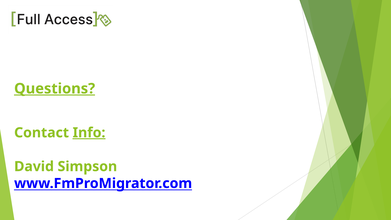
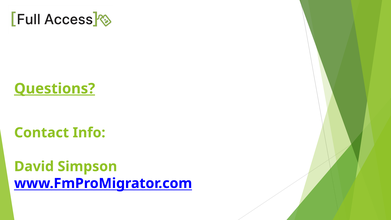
Info underline: present -> none (89, 133)
